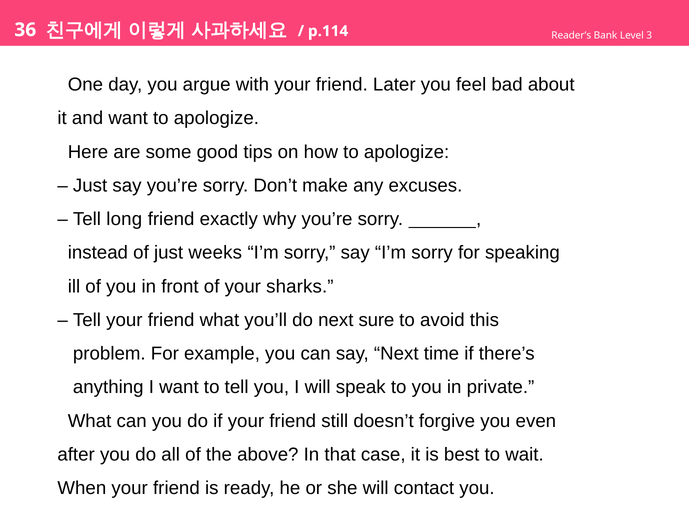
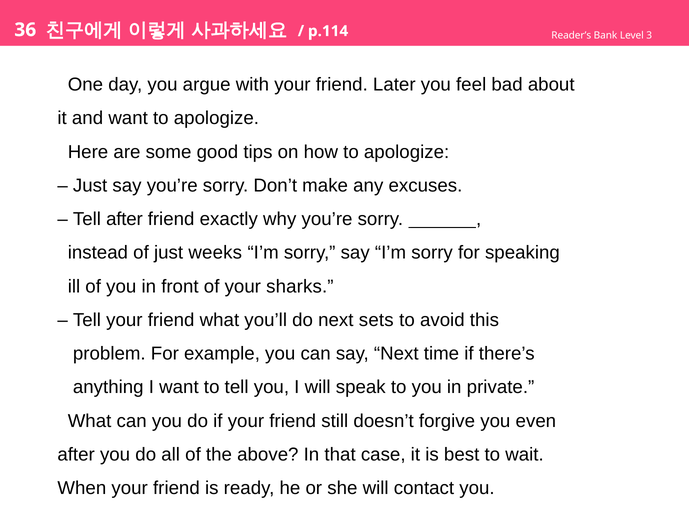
Tell long: long -> after (124, 219)
sure: sure -> sets (376, 320)
